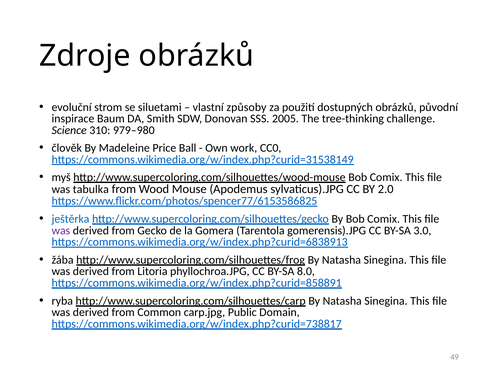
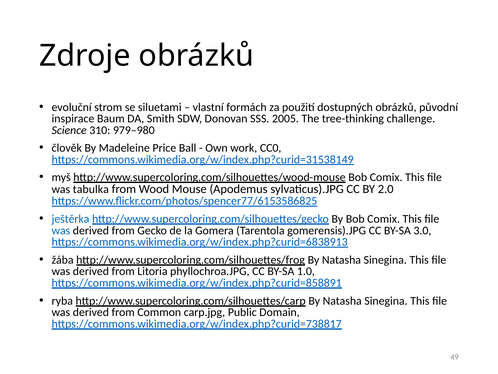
způsoby: způsoby -> formách (247, 107)
was colour: purple -> blue (61, 230)
8.0: 8.0 -> 1.0 (306, 271)
